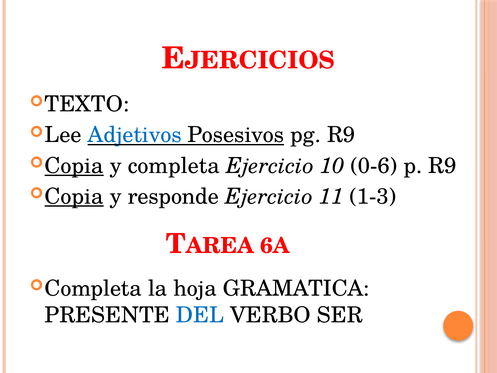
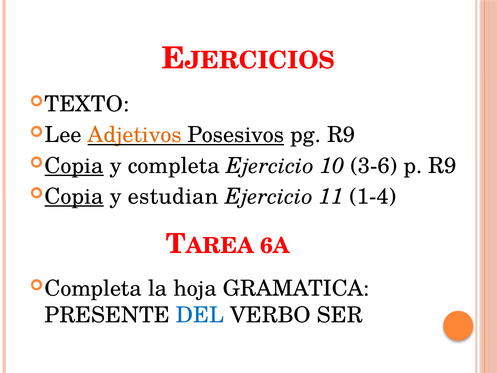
Adjetivos colour: blue -> orange (135, 135)
0-6: 0-6 -> 3-6 (374, 166)
responde: responde -> estudian (173, 196)
1-3: 1-3 -> 1-4 (373, 196)
